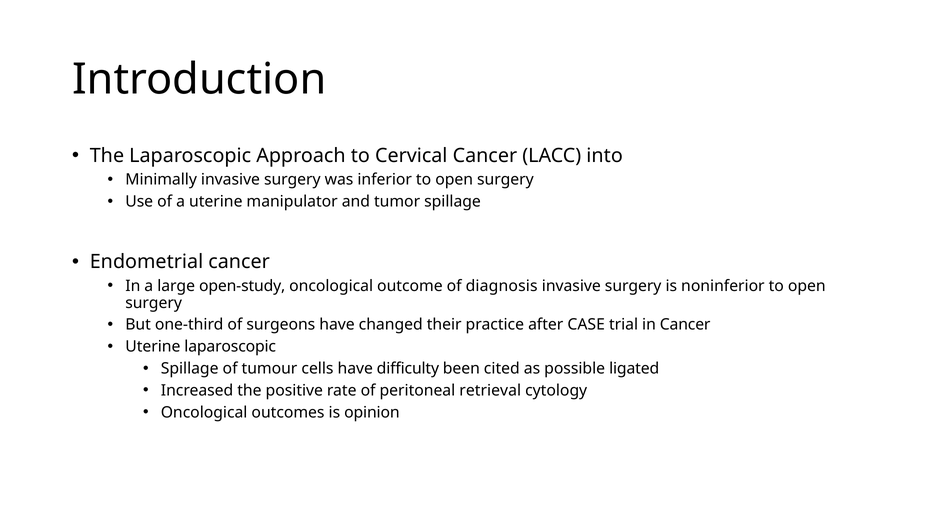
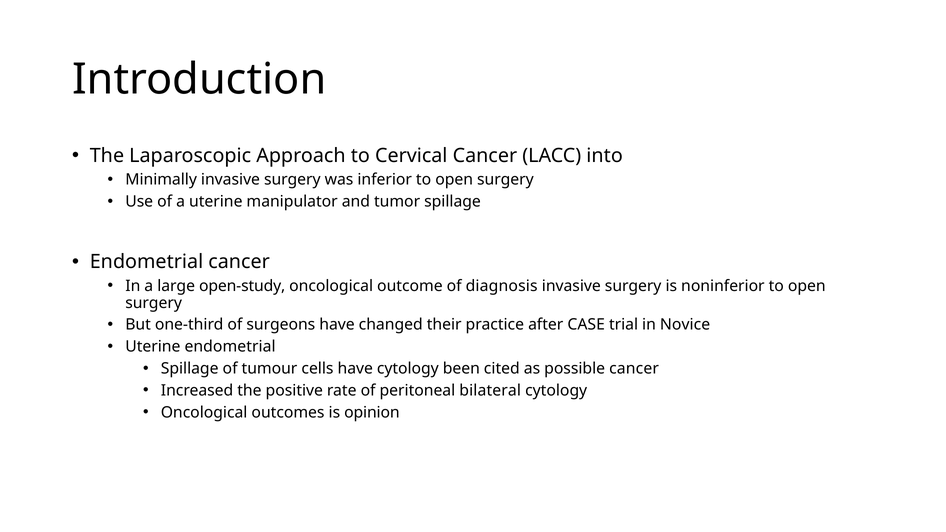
in Cancer: Cancer -> Novice (685, 325)
Uterine laparoscopic: laparoscopic -> endometrial (230, 347)
have difficulty: difficulty -> cytology (408, 369)
possible ligated: ligated -> cancer (634, 369)
retrieval: retrieval -> bilateral (490, 391)
